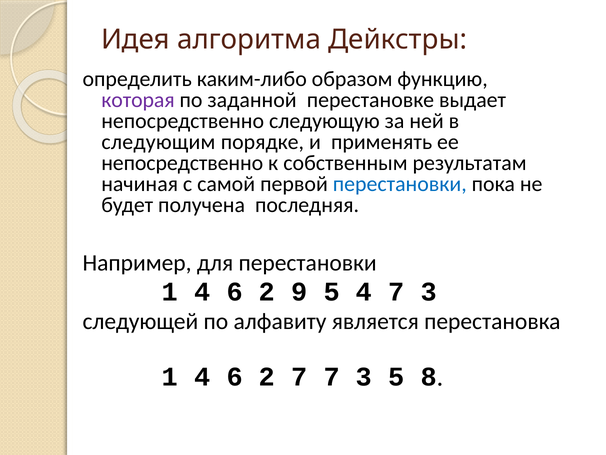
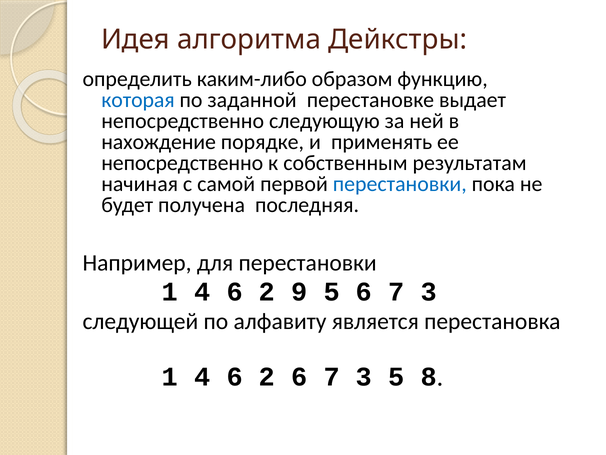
которая colour: purple -> blue (138, 100)
следующим: следующим -> нахождение (159, 142)
5 4: 4 -> 6 (364, 292)
2 7: 7 -> 6 (299, 376)
